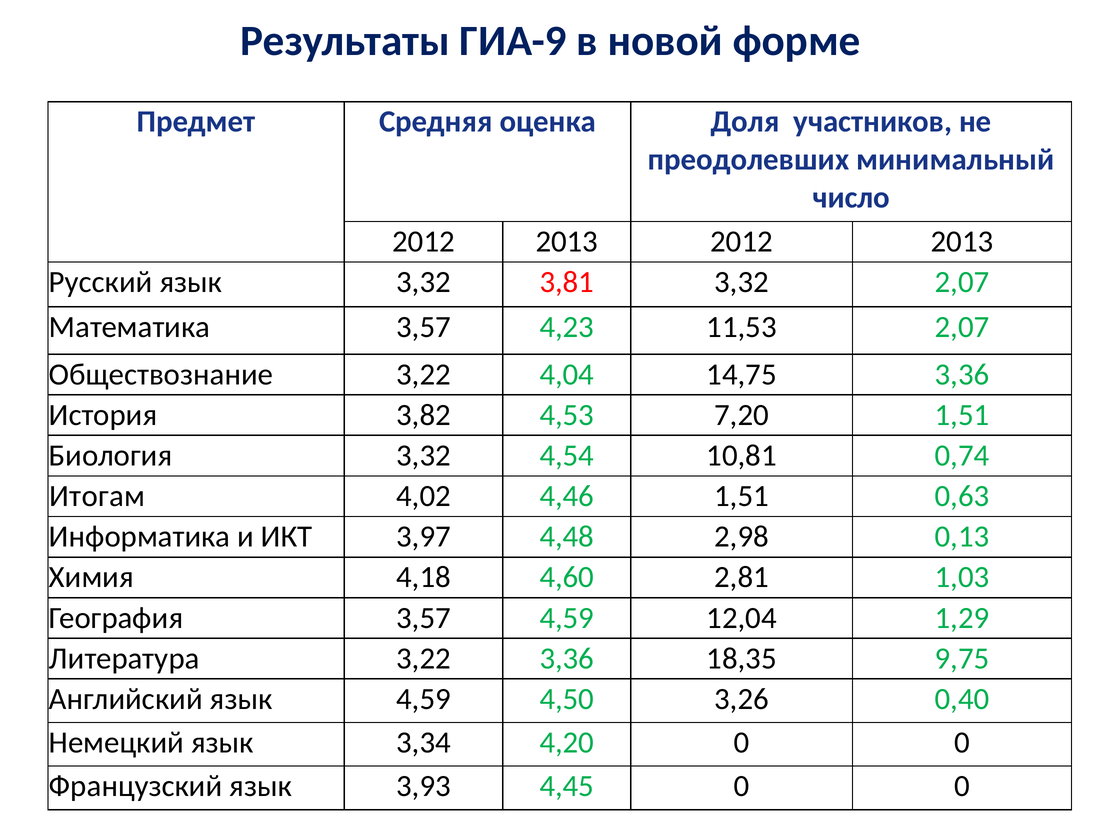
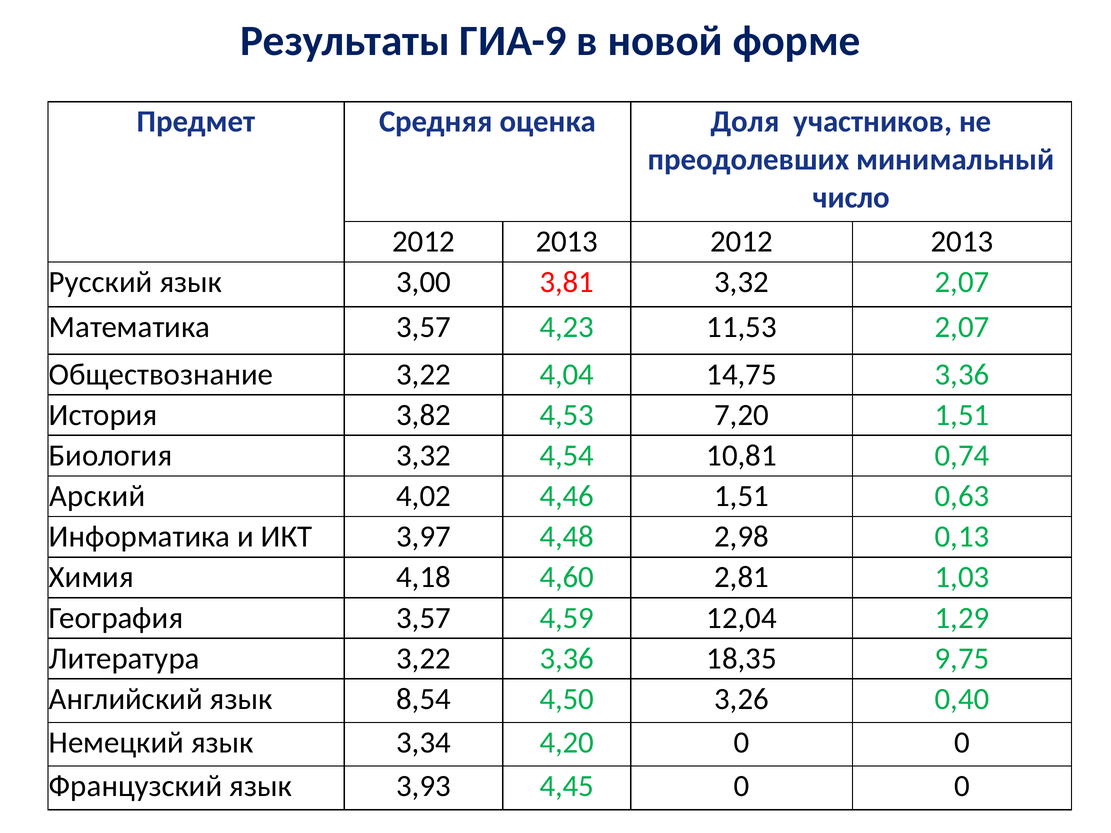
язык 3,32: 3,32 -> 3,00 (424, 282)
Итогам: Итогам -> Арский (97, 496)
язык 4,59: 4,59 -> 8,54 (424, 699)
